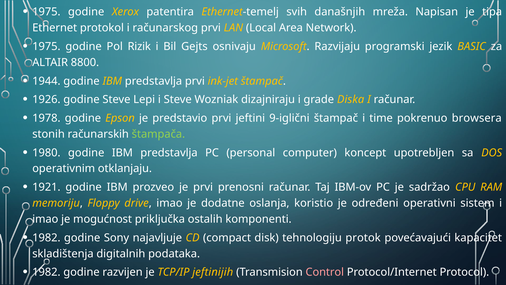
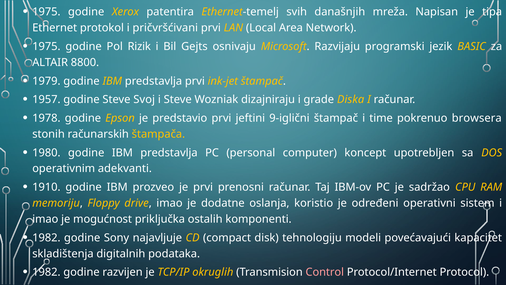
računarskog: računarskog -> pričvršćivani (165, 28)
1944: 1944 -> 1979 (46, 81)
1926: 1926 -> 1957 (46, 99)
Lepi: Lepi -> Svoj (144, 99)
štampača colour: light green -> yellow (158, 134)
otklanjaju: otklanjaju -> adekvanti (125, 168)
1921: 1921 -> 1910 (46, 187)
protok: protok -> modeli (363, 237)
jeftinijih: jeftinijih -> okruglih (213, 272)
